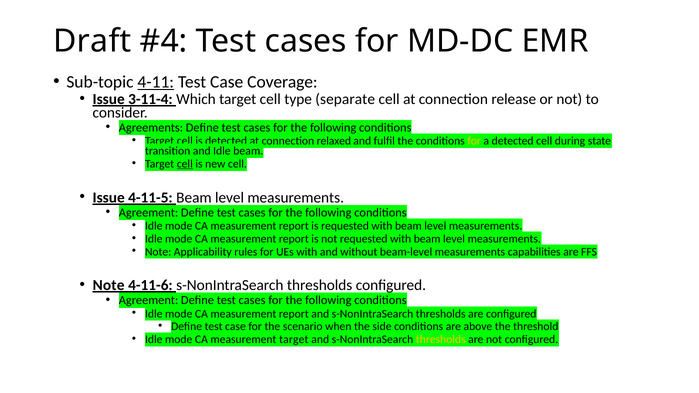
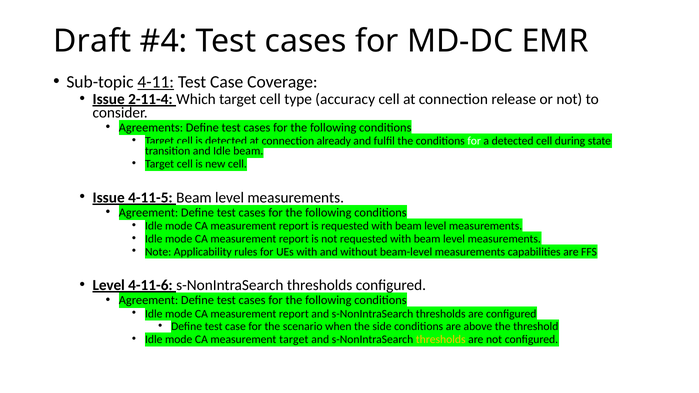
3-11-4: 3-11-4 -> 2-11-4 (150, 99)
separate: separate -> accuracy (345, 99)
relaxed: relaxed -> already (334, 141)
for colour: yellow -> white (474, 141)
cell underline: present -> none (185, 164)
Note: Note -> Level (109, 285)
